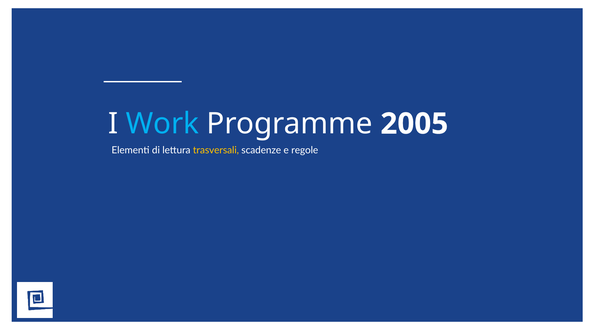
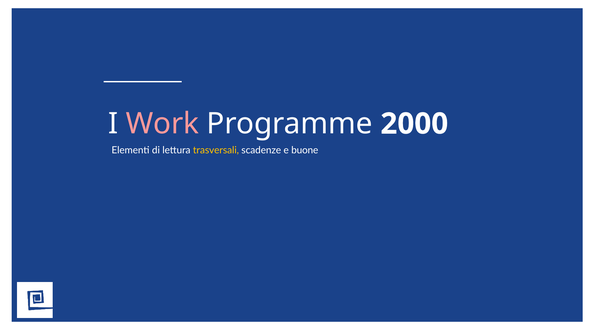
Work colour: light blue -> pink (162, 124)
2005: 2005 -> 2000 (414, 124)
regole: regole -> buone (305, 150)
